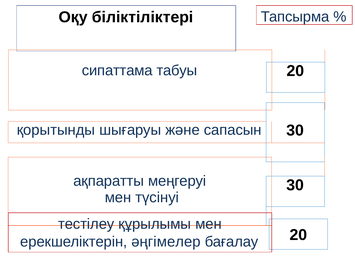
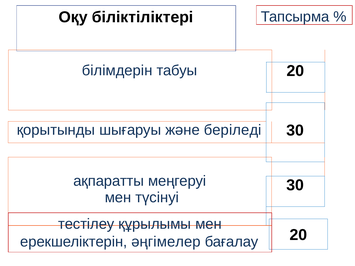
сипаттама: сипаттама -> білімдерін (117, 70)
сапасын: сапасын -> беріледі (233, 130)
